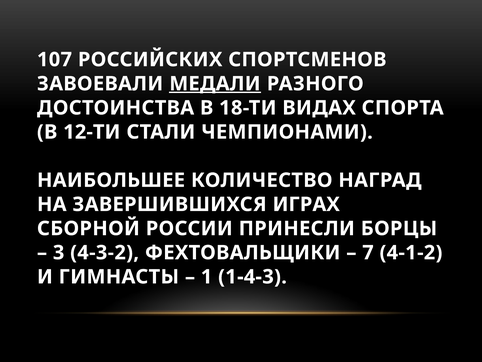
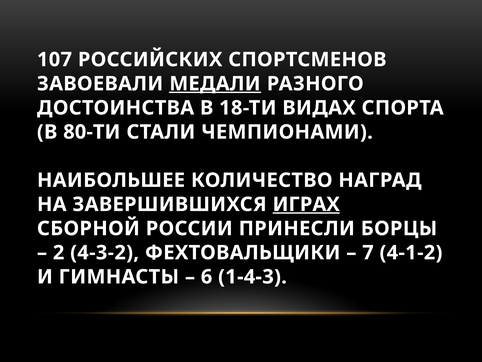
12-ТИ: 12-ТИ -> 80-ТИ (92, 132)
ИГРАХ underline: none -> present (306, 204)
3: 3 -> 2 (59, 252)
1: 1 -> 6 (207, 276)
